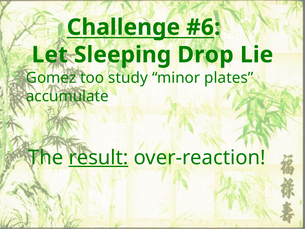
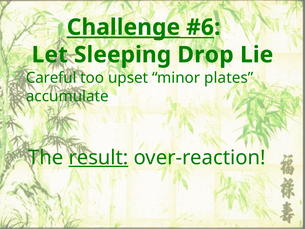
Challenge underline: none -> present (123, 27)
Gomez: Gomez -> Careful (51, 78)
study: study -> upset (128, 78)
